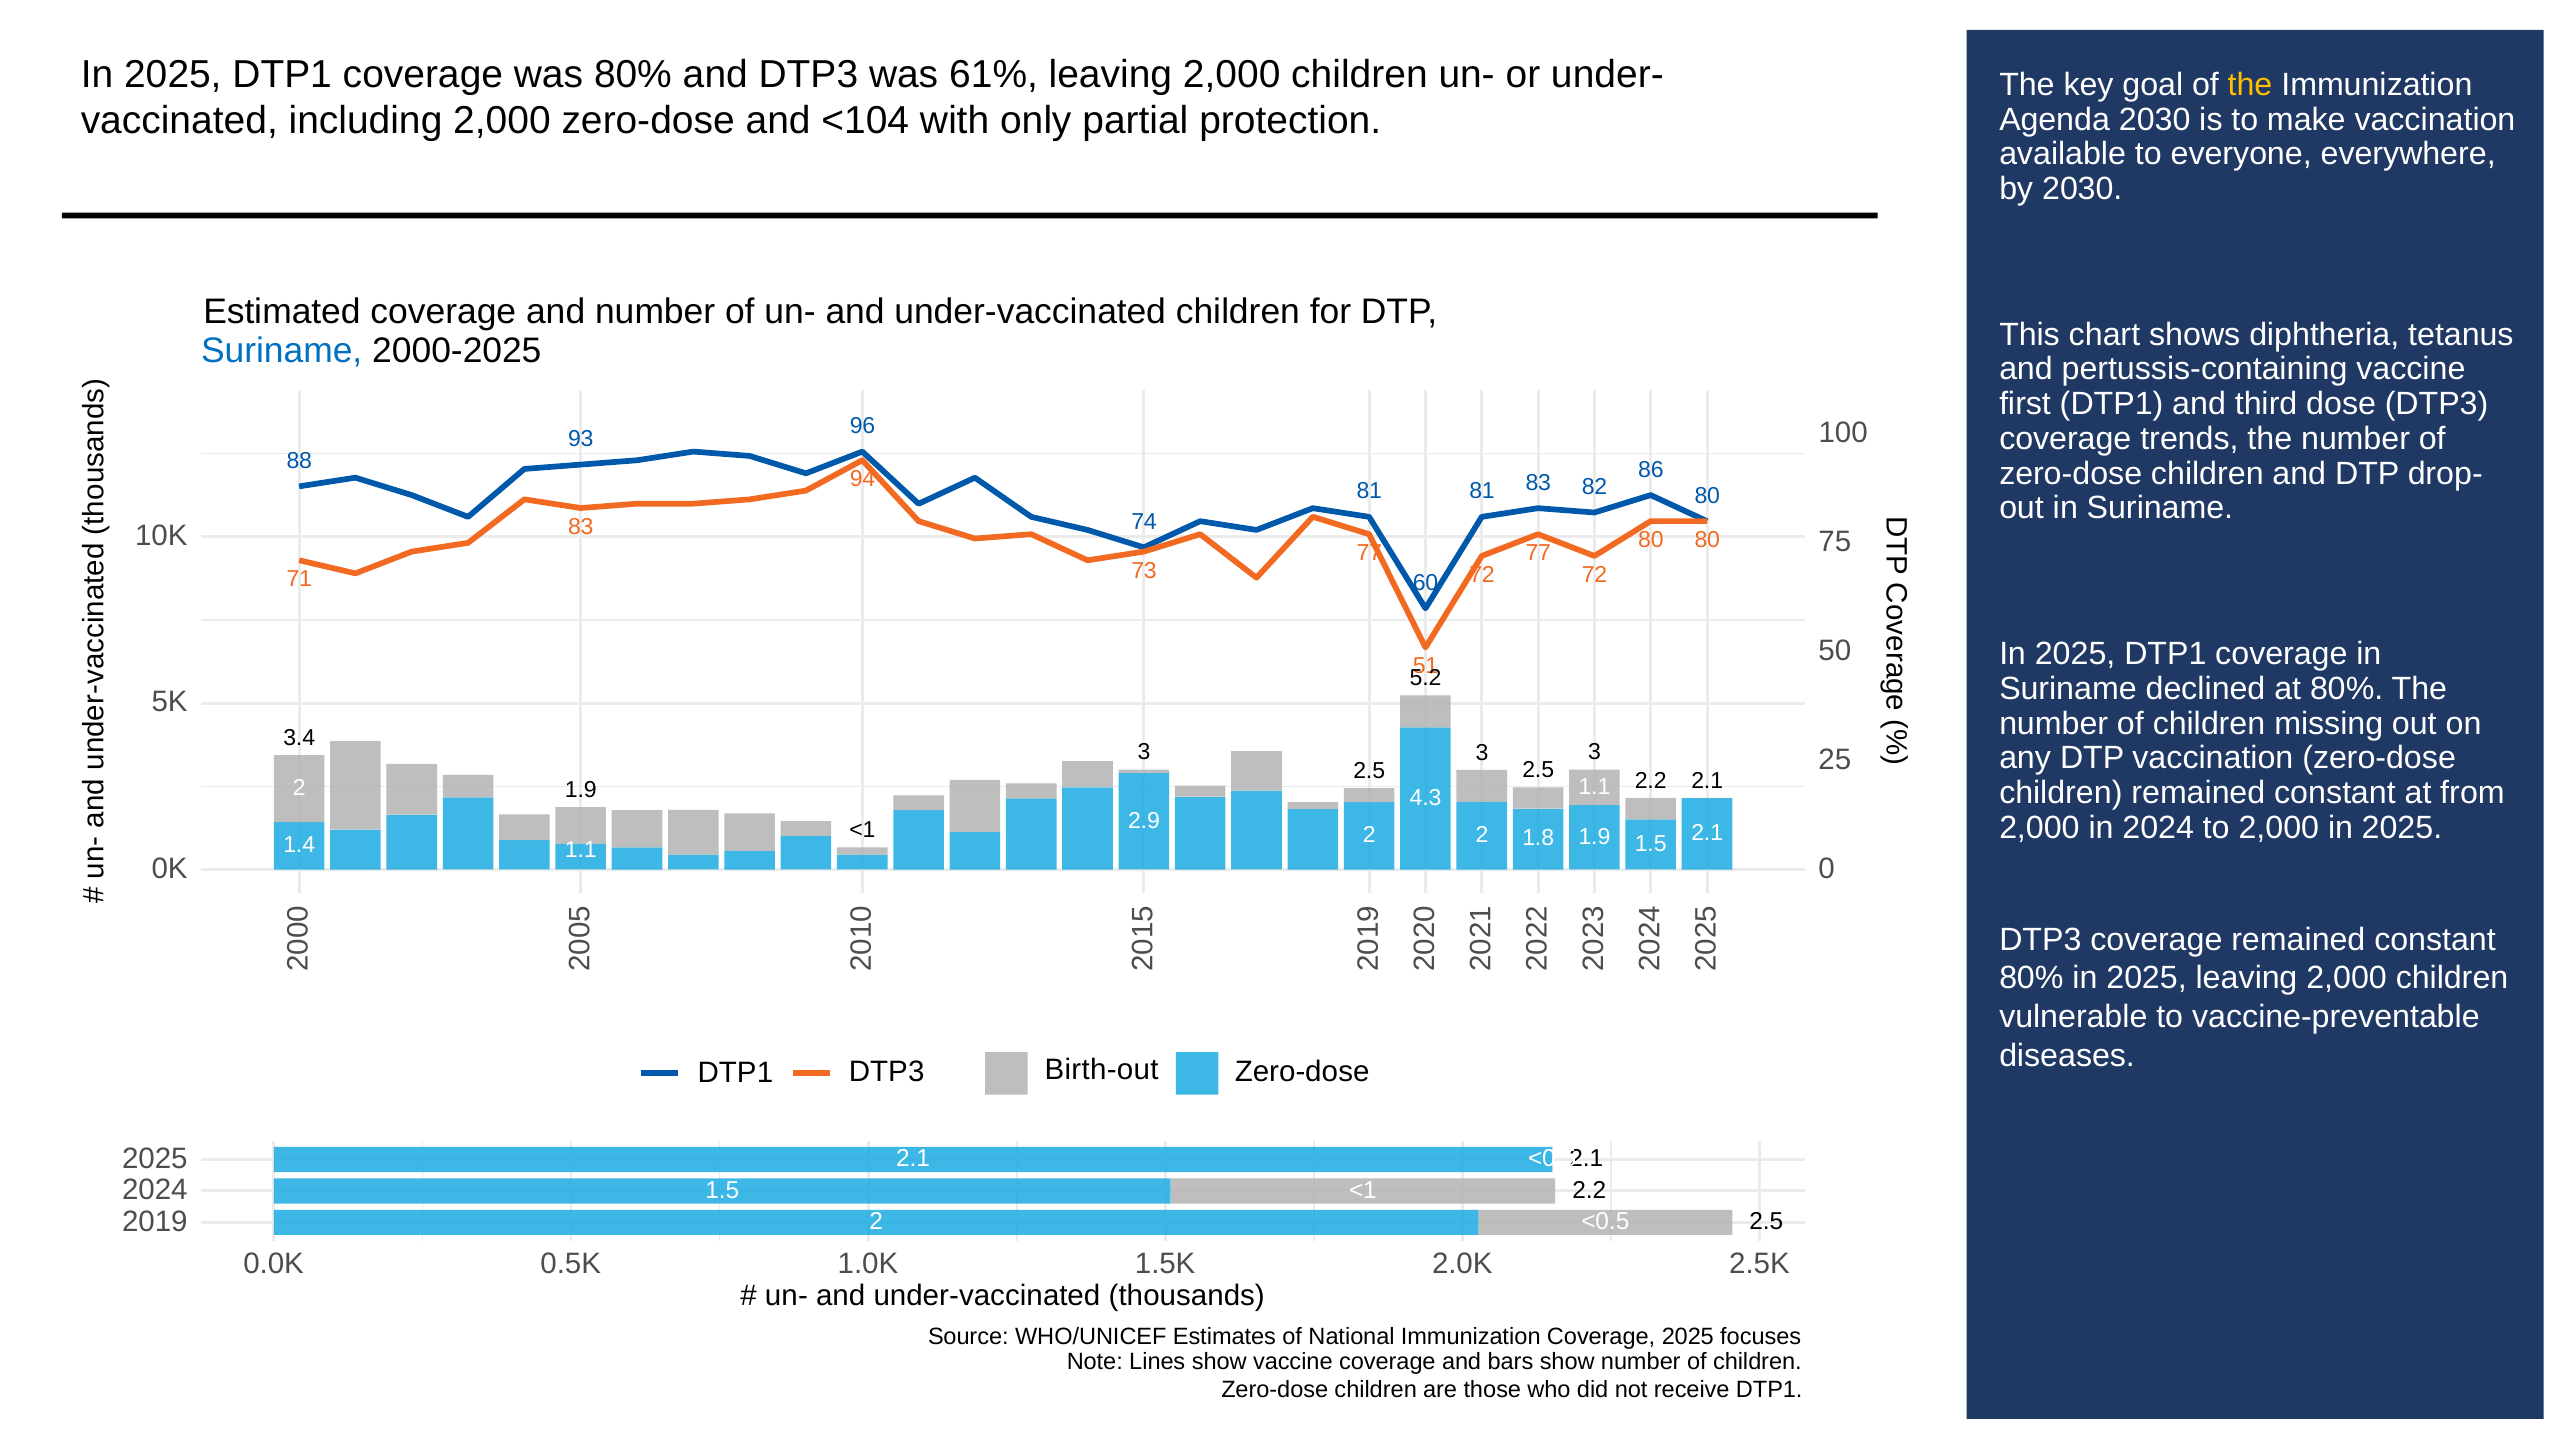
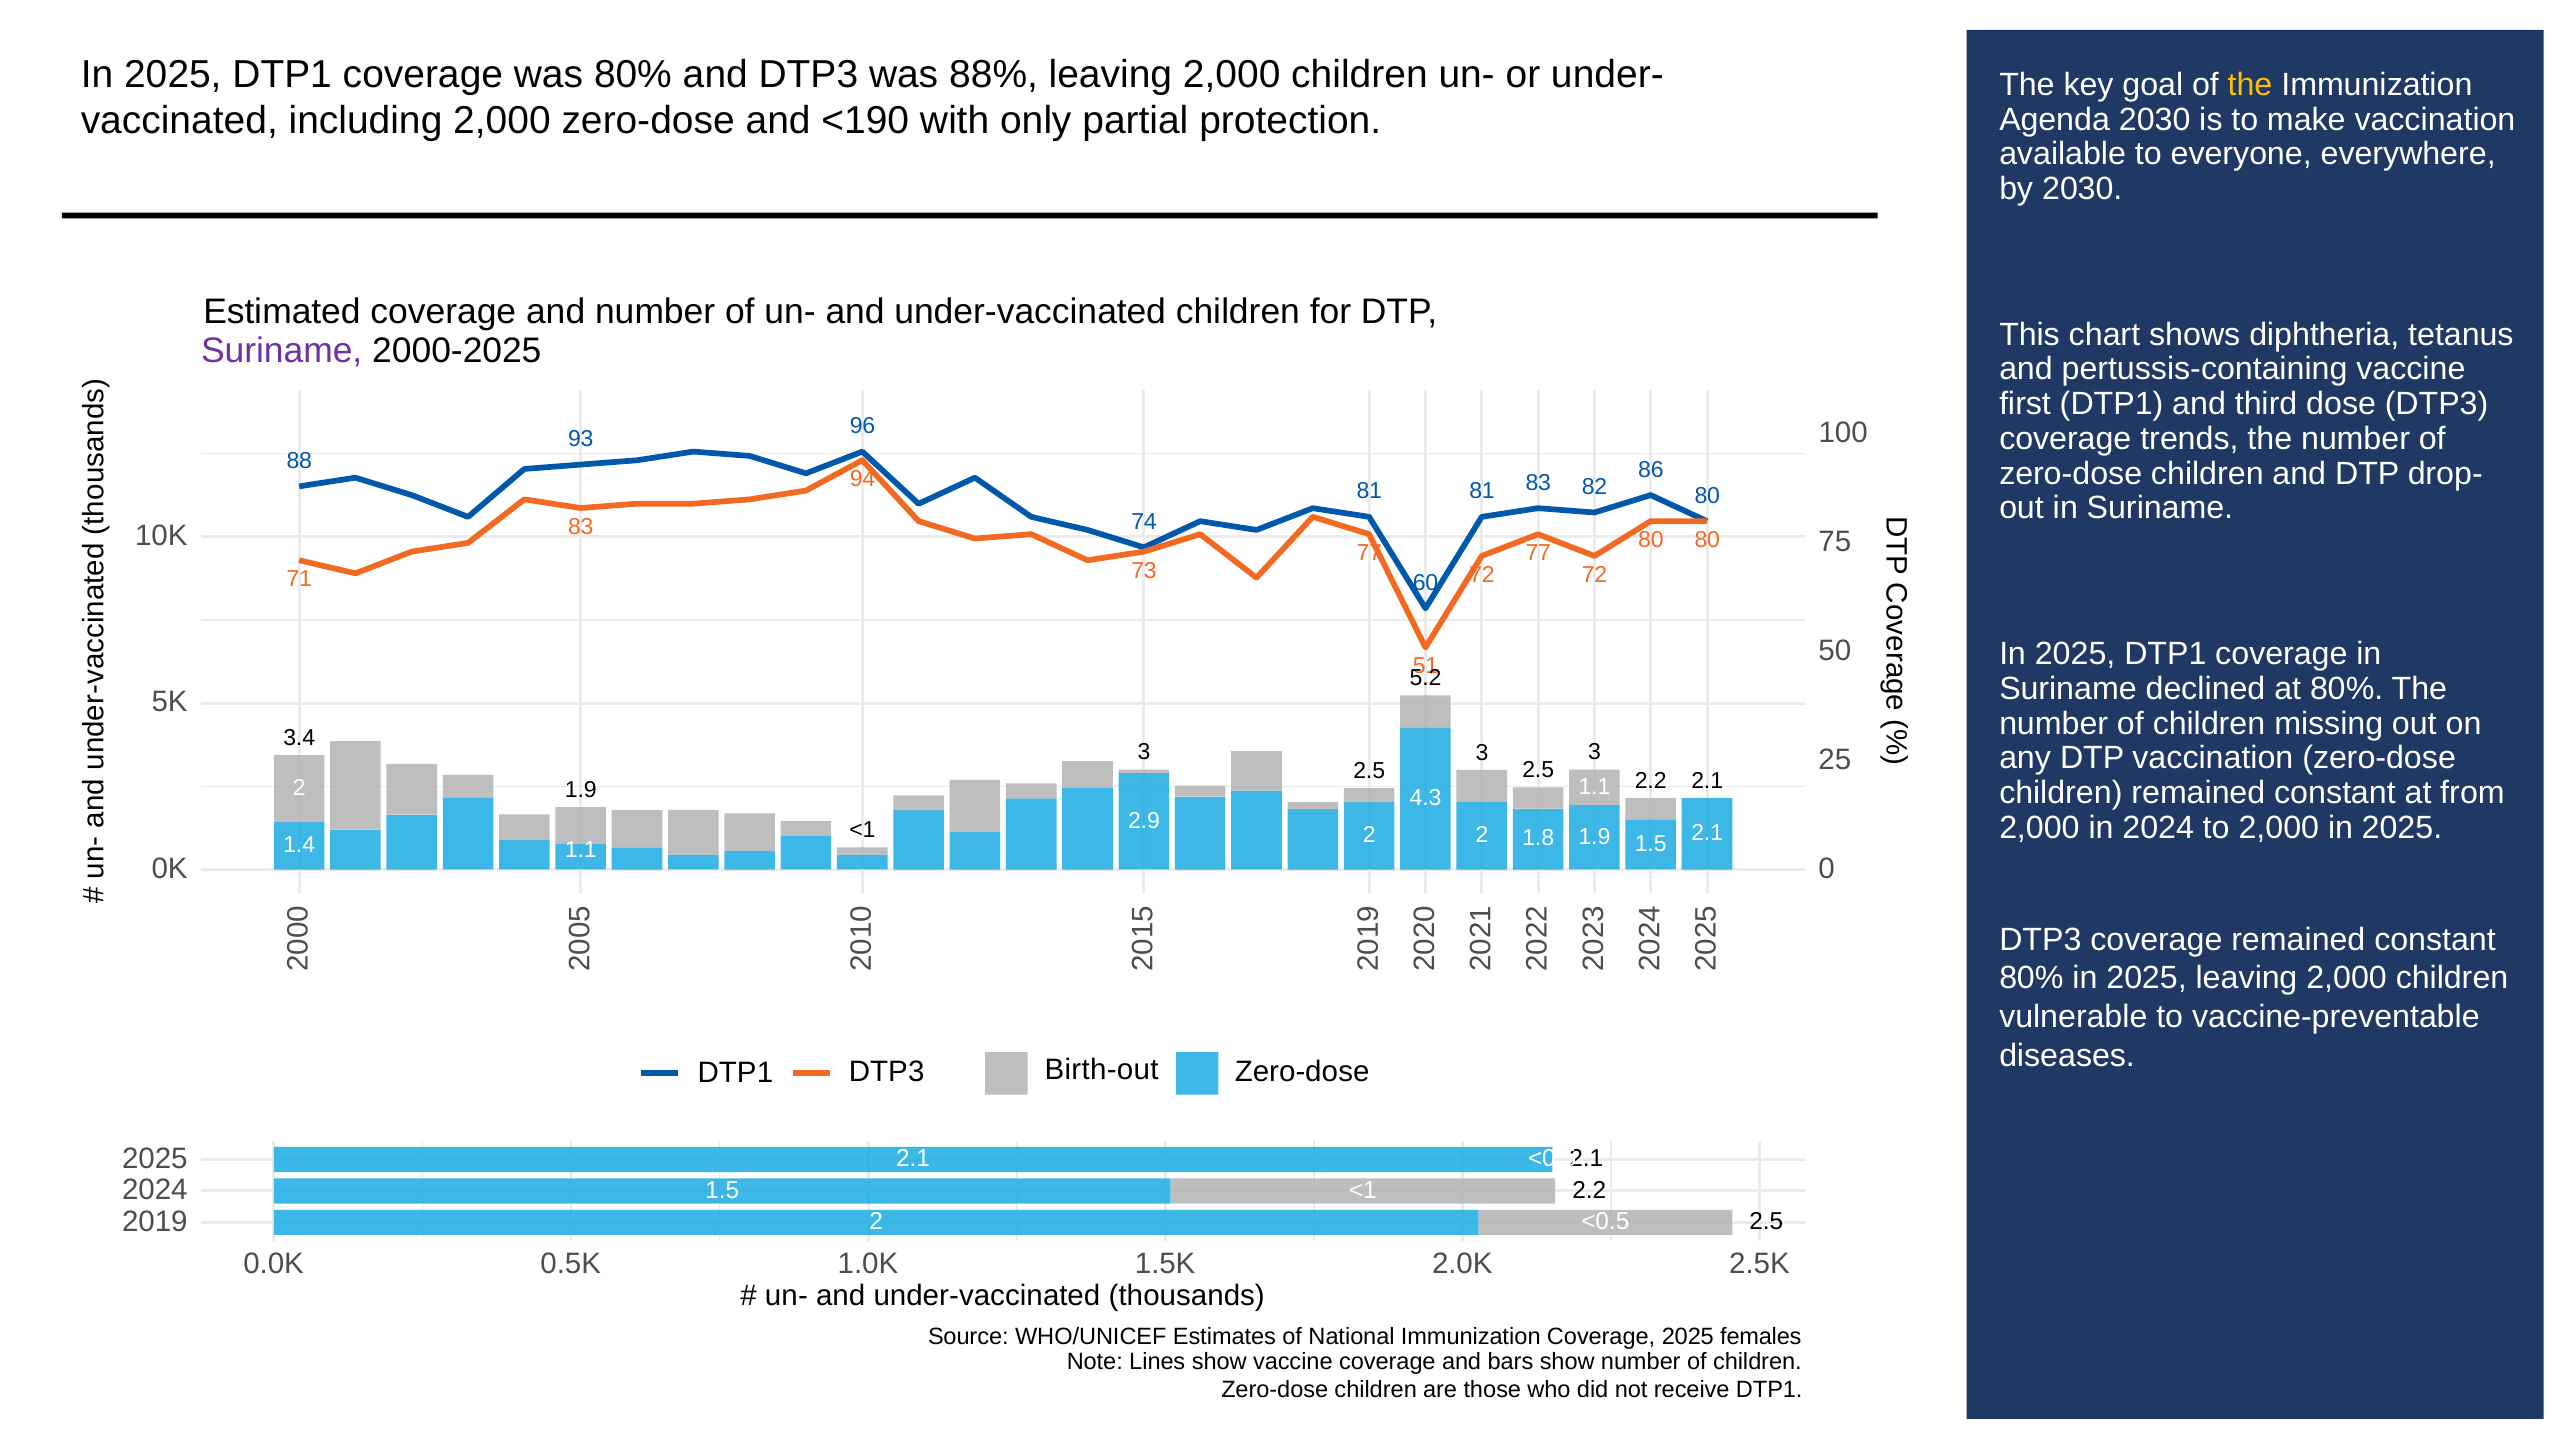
61%: 61% -> 88% (994, 74)
<104: <104 -> <190 (865, 121)
Suriname colour: blue -> purple (282, 351)
focuses: focuses -> females (1761, 1336)
